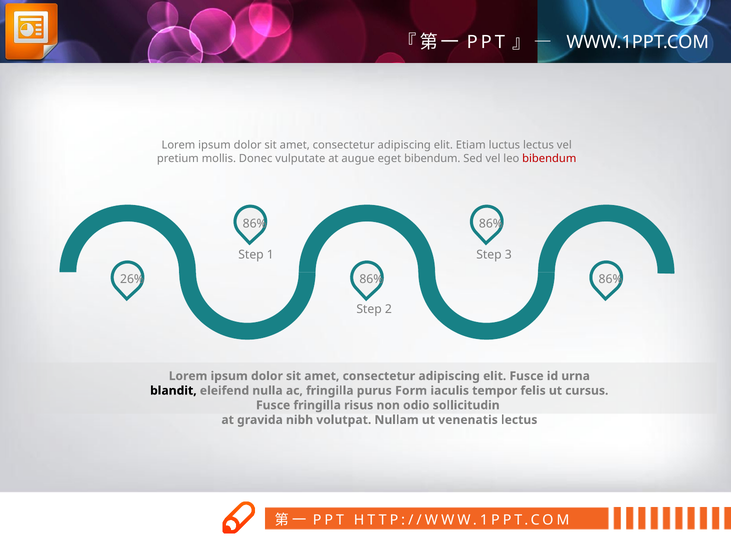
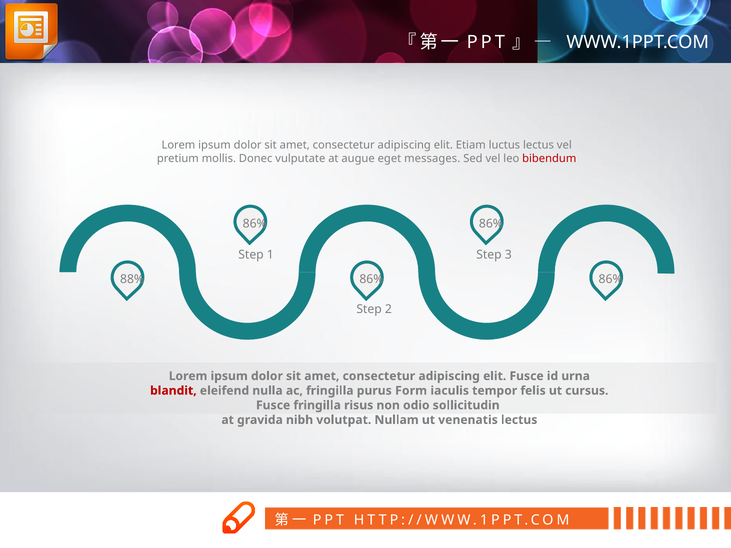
eget bibendum: bibendum -> messages (432, 159)
26%: 26% -> 88% (132, 279)
blandit colour: black -> red (173, 391)
